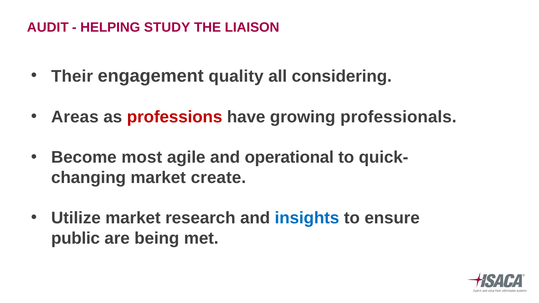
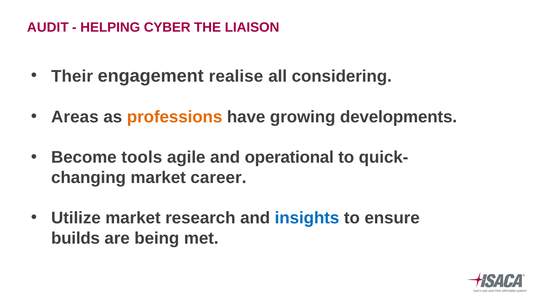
STUDY: STUDY -> CYBER (167, 27)
quality: quality -> realise (236, 76)
professions colour: red -> orange (175, 117)
professionals: professionals -> developments (399, 117)
most: most -> tools (142, 158)
create: create -> career (218, 178)
public: public -> builds (76, 238)
